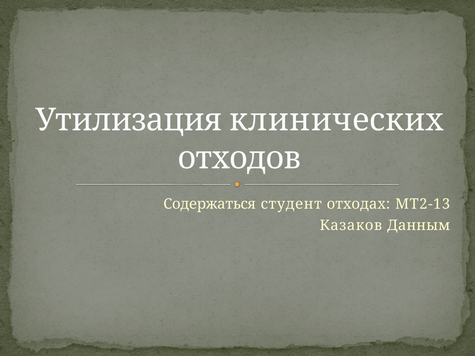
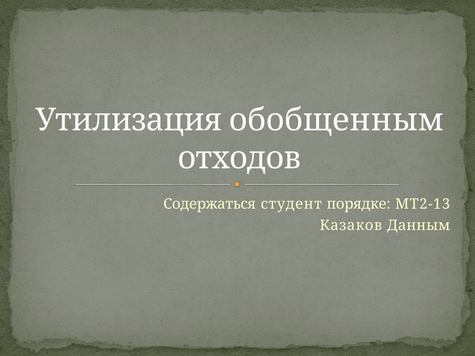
клинических: клинических -> обобщенным (337, 120)
отходах: отходах -> порядке (359, 204)
